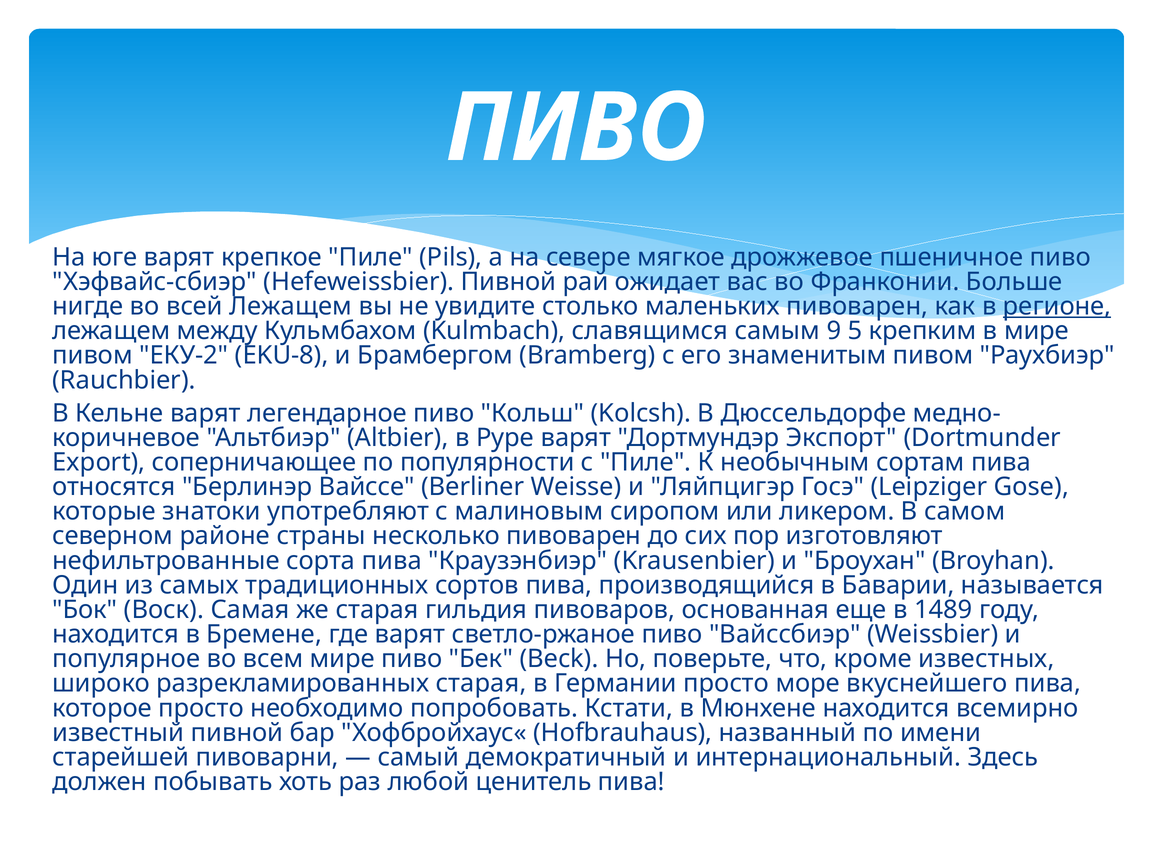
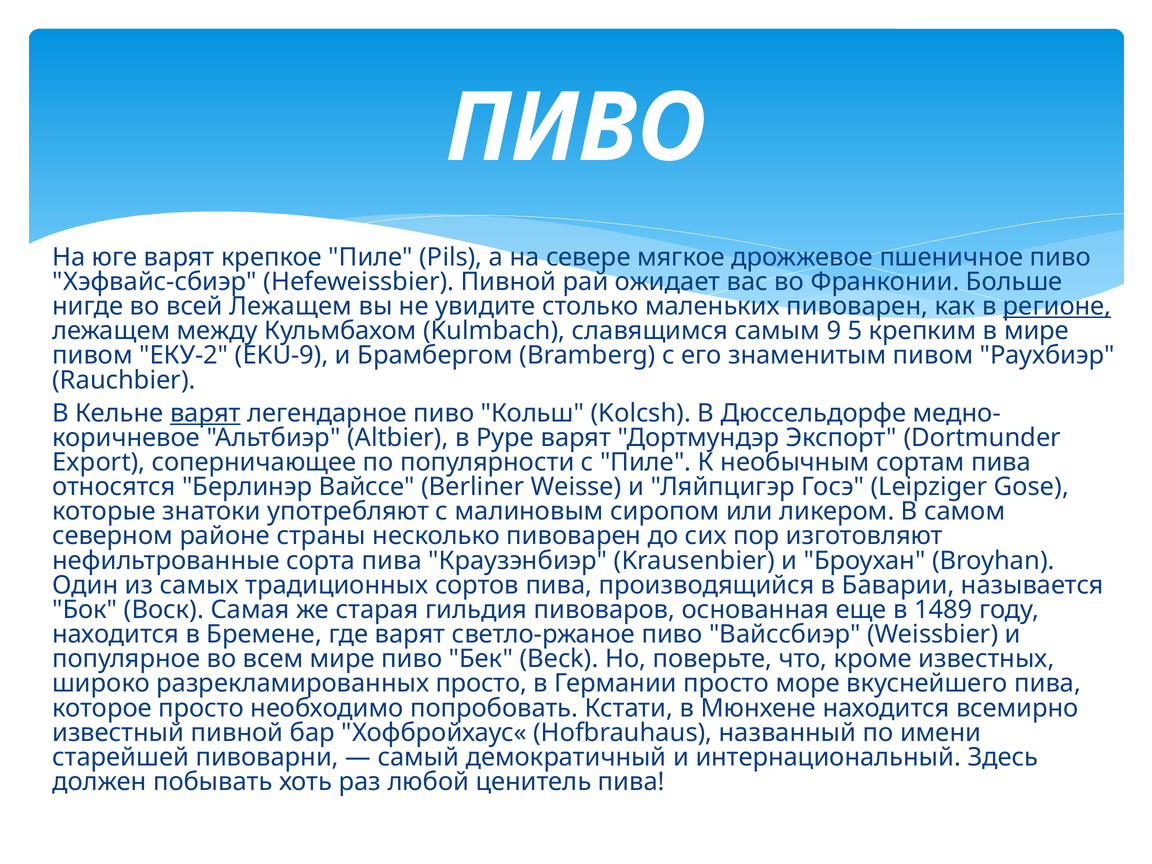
EKU-8: EKU-8 -> EKU-9 (282, 355)
варят underline: none -> present (205, 413)
разрекламированных старая: старая -> просто (481, 683)
